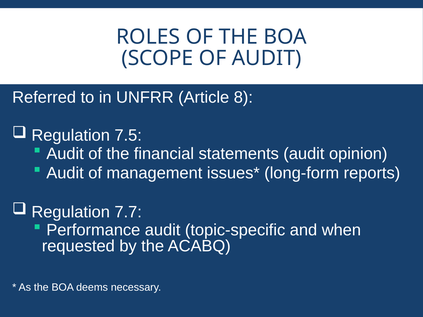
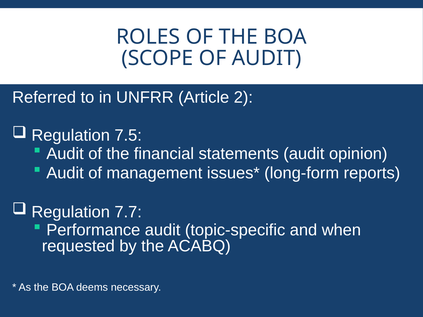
8: 8 -> 2 (243, 97)
